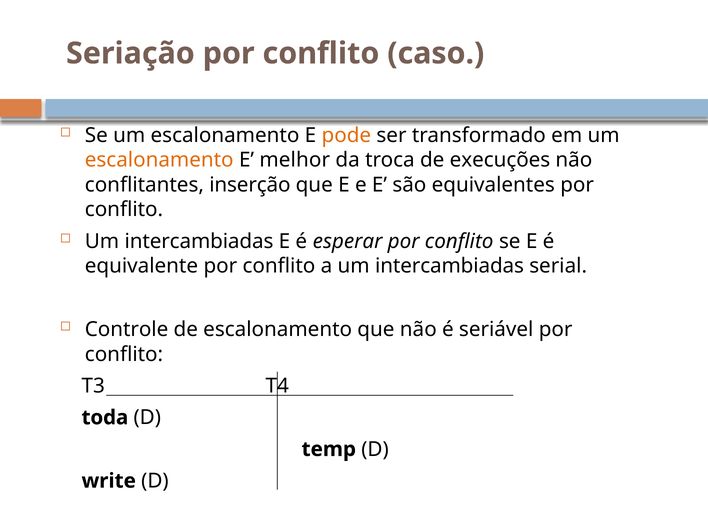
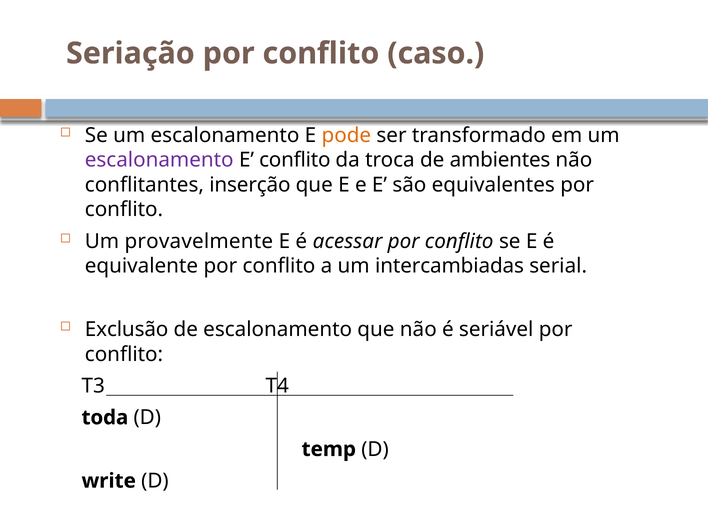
escalonamento colour: orange -> purple (159, 160)
E melhor: melhor -> conflito (295, 160)
execuções: execuções -> ambientes (500, 160)
intercambiadas: intercambiadas -> provavelmente (199, 241)
esperar: esperar -> acessar (348, 241)
Controle: Controle -> Exclusão (127, 329)
